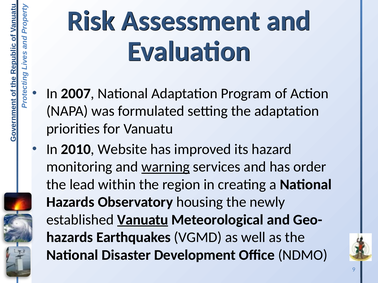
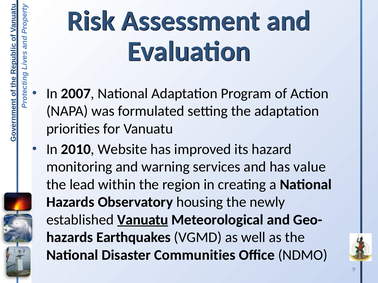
warning underline: present -> none (166, 167)
order: order -> value (310, 167)
Development: Development -> Communities (195, 255)
